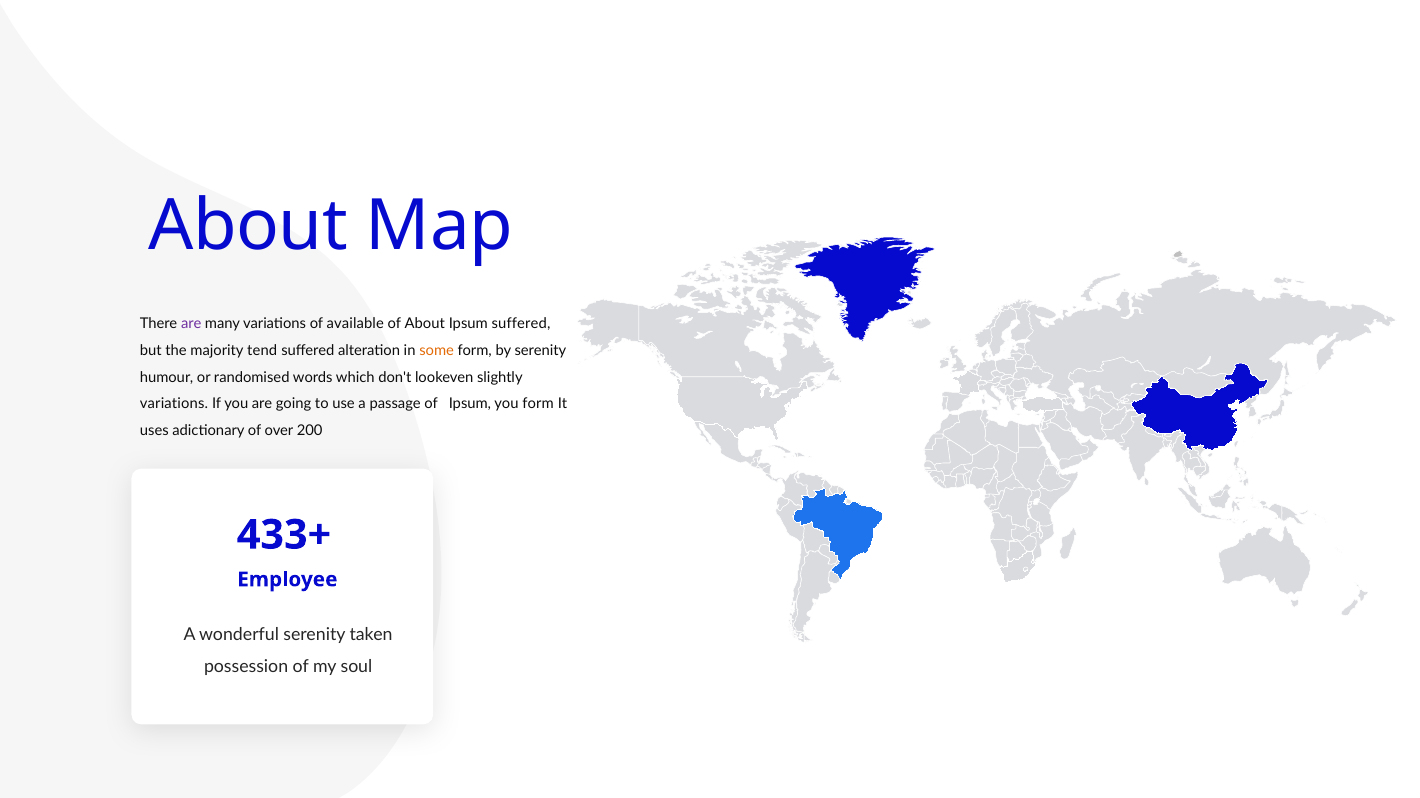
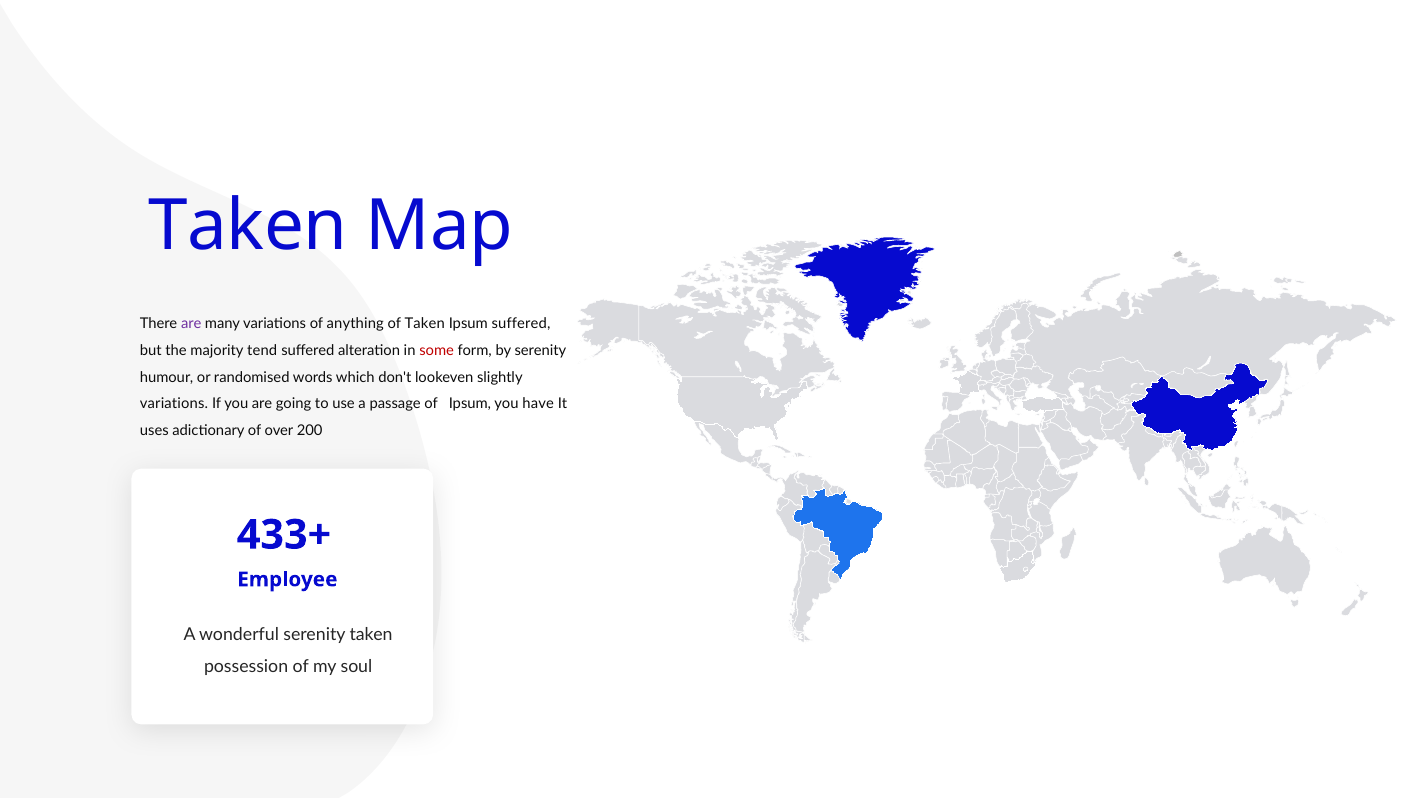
About: About -> Taken (248, 226)
available: available -> anything (355, 324)
of About: About -> Taken (425, 324)
some colour: orange -> red (437, 351)
you form: form -> have (538, 404)
